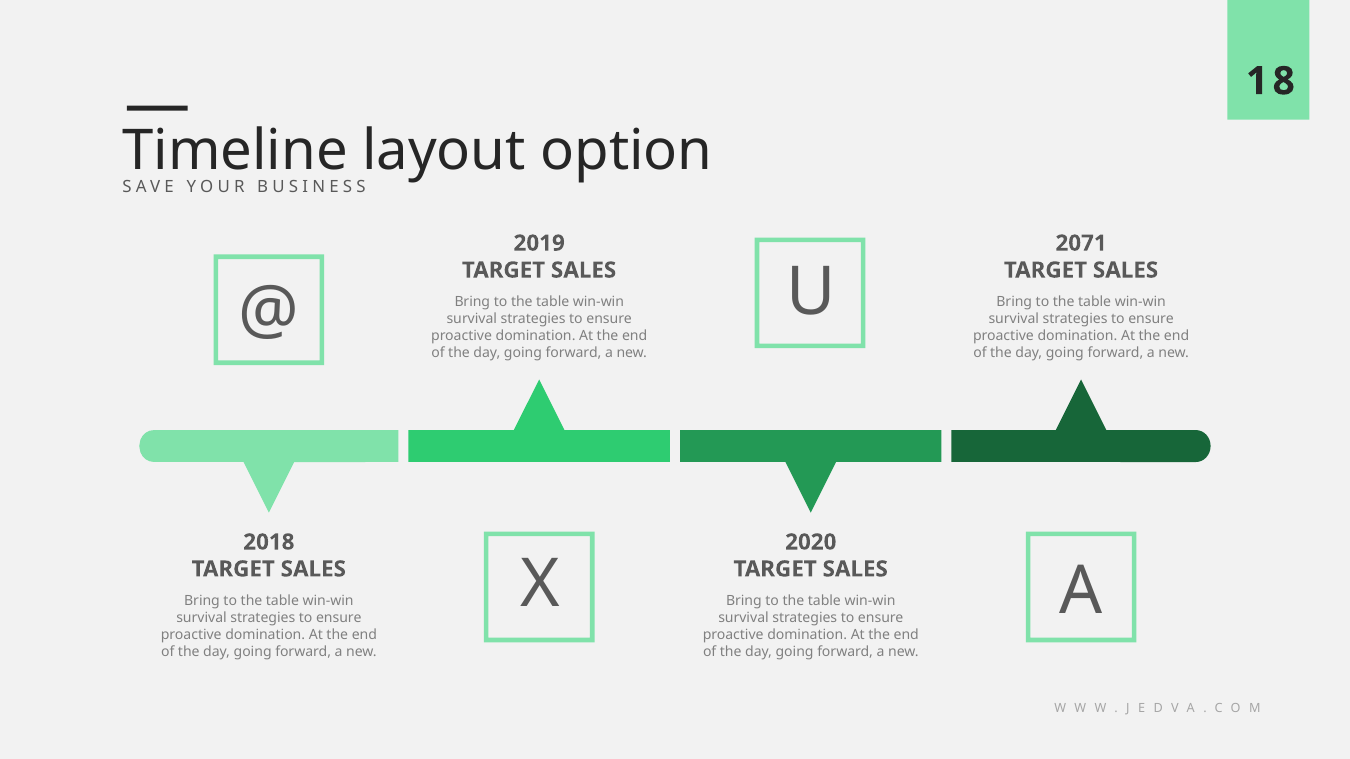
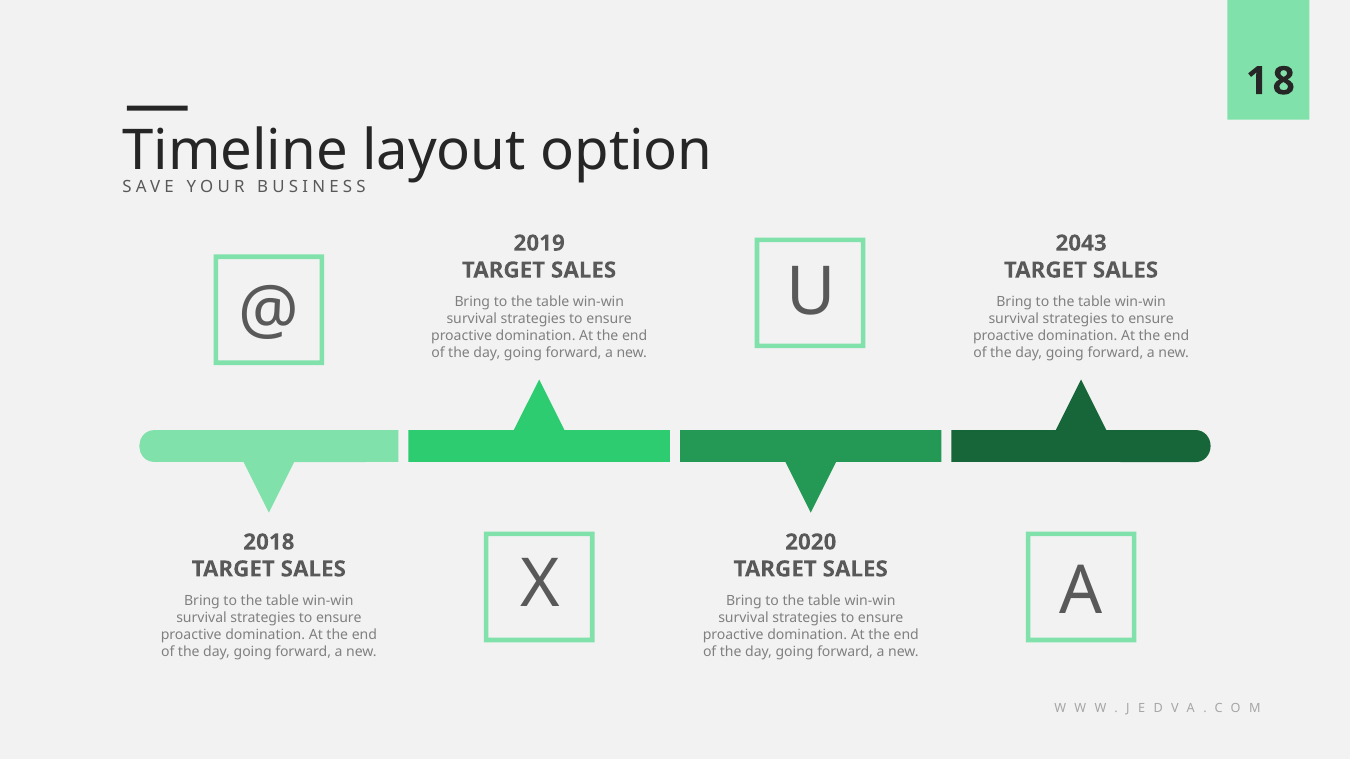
2071: 2071 -> 2043 (1081, 243)
